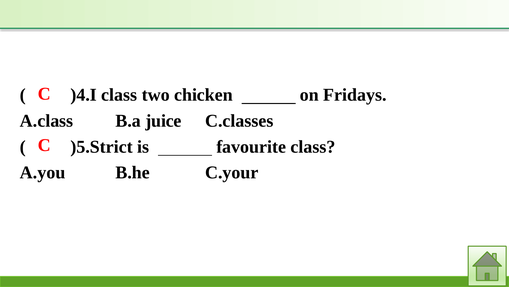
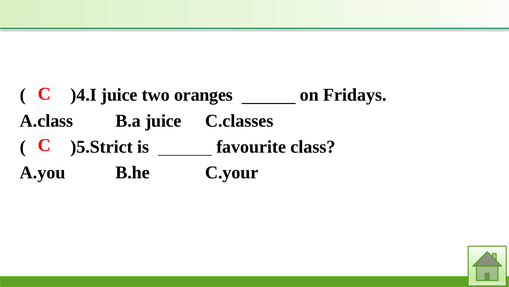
)4.I class: class -> juice (119, 95)
chicken: chicken -> oranges (204, 95)
